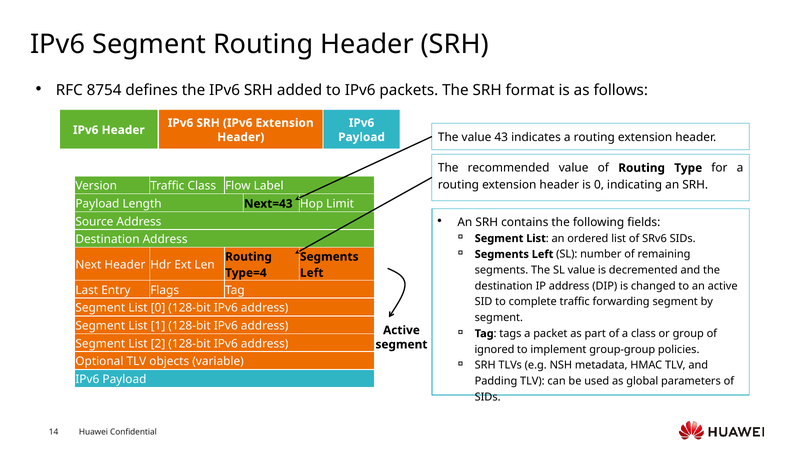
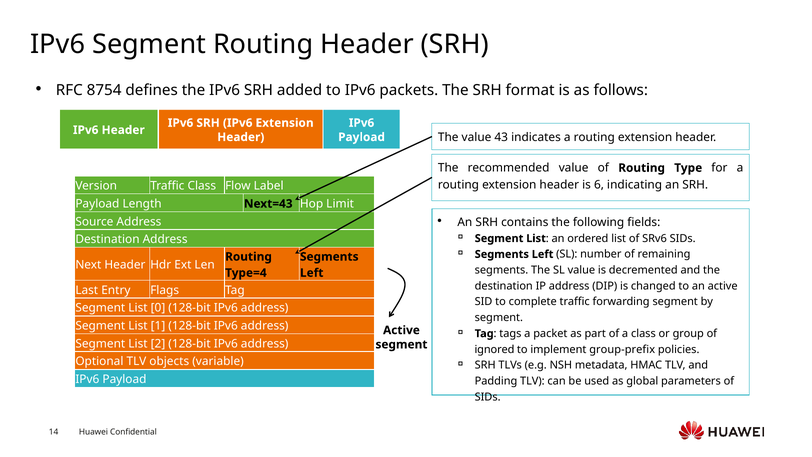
is 0: 0 -> 6 (599, 185)
group-group: group-group -> group-prefix (622, 349)
